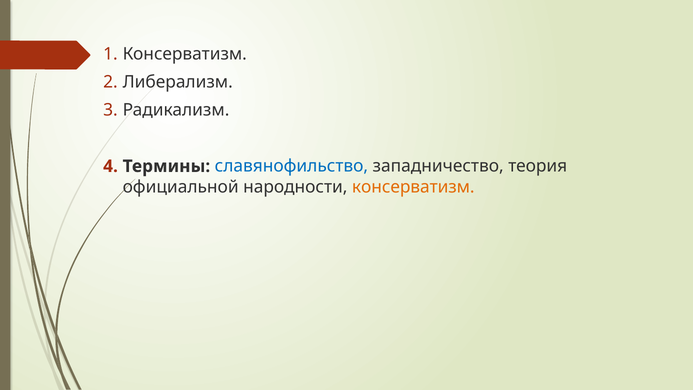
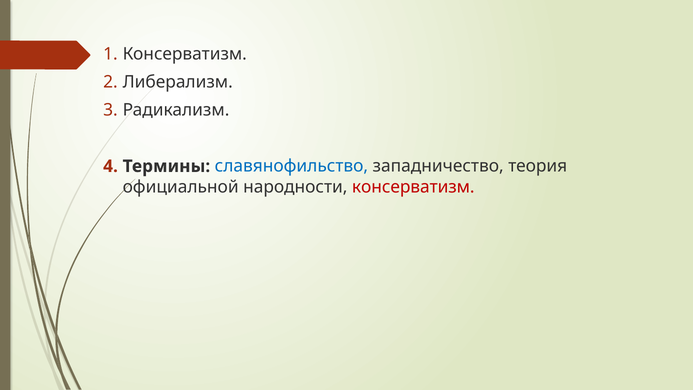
консерватизм colour: orange -> red (413, 187)
